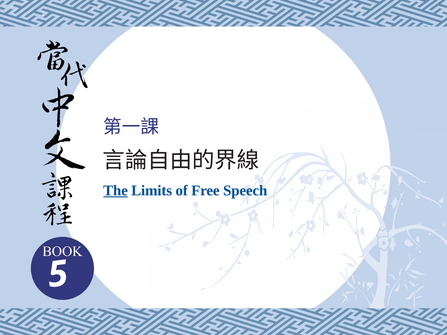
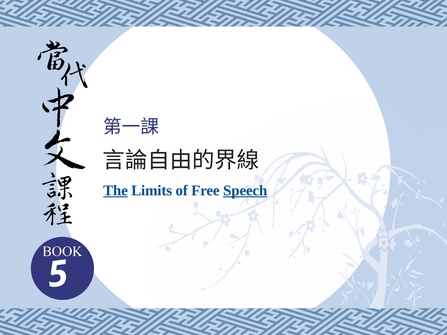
Speech underline: none -> present (245, 191)
